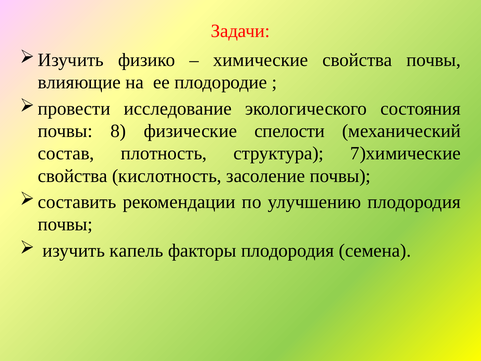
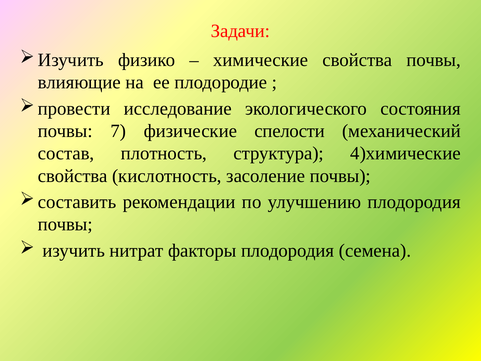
8: 8 -> 7 (118, 131)
7)химические: 7)химические -> 4)химические (406, 153)
капель: капель -> нитрат (136, 250)
